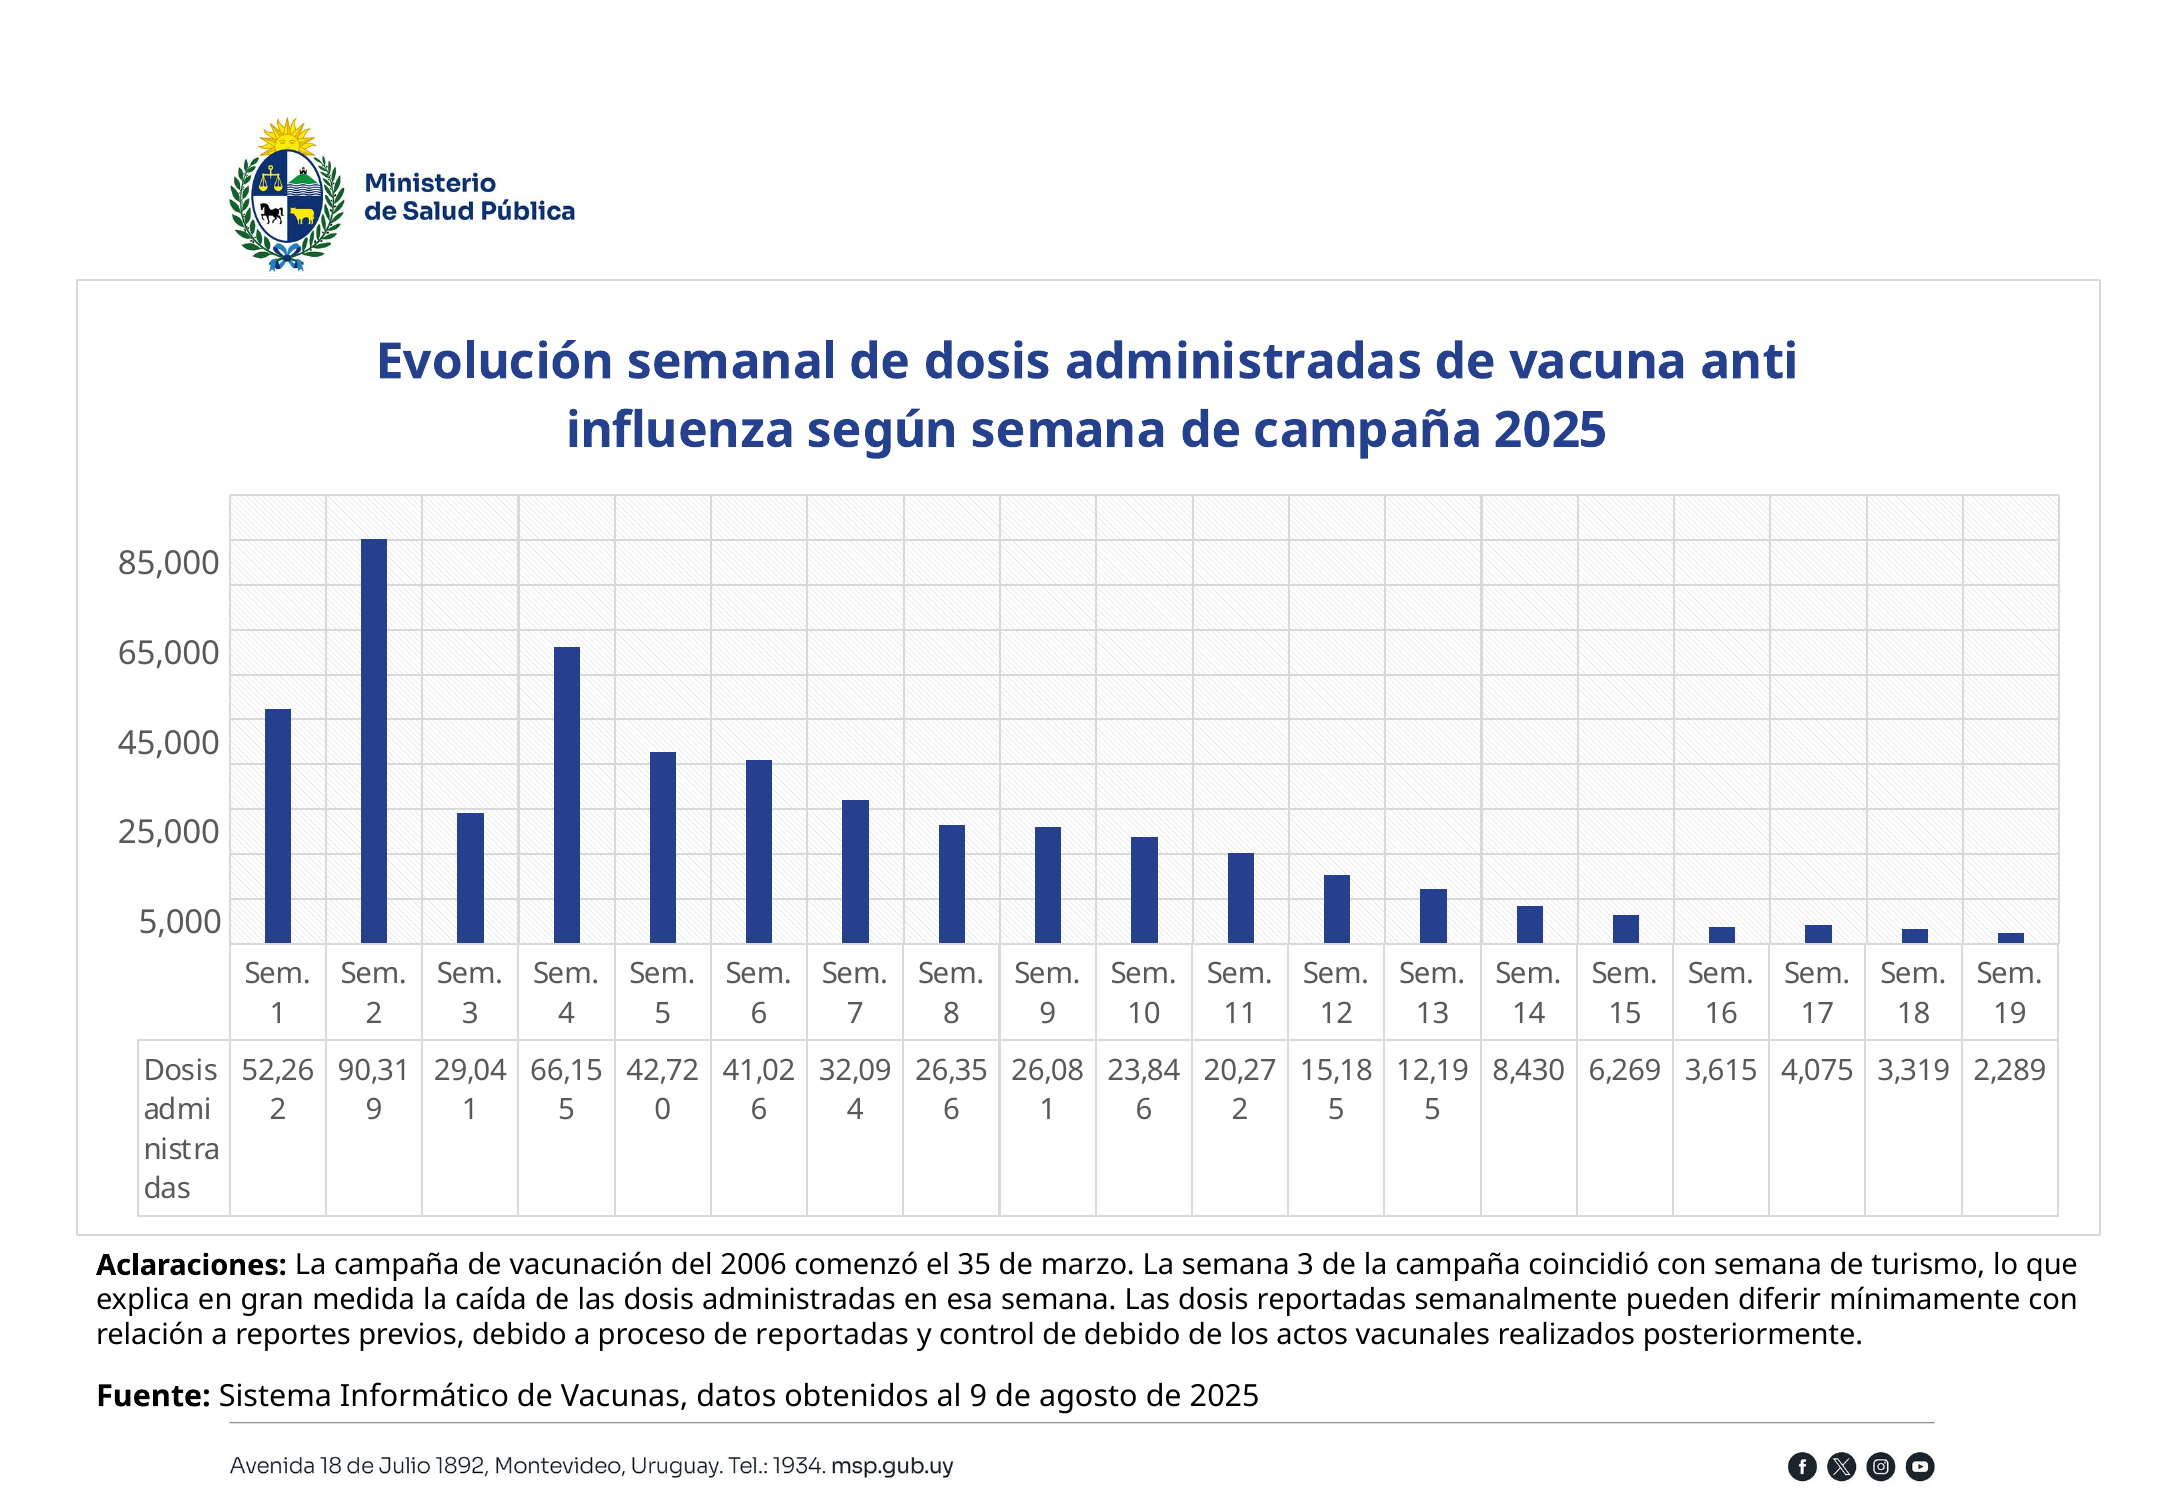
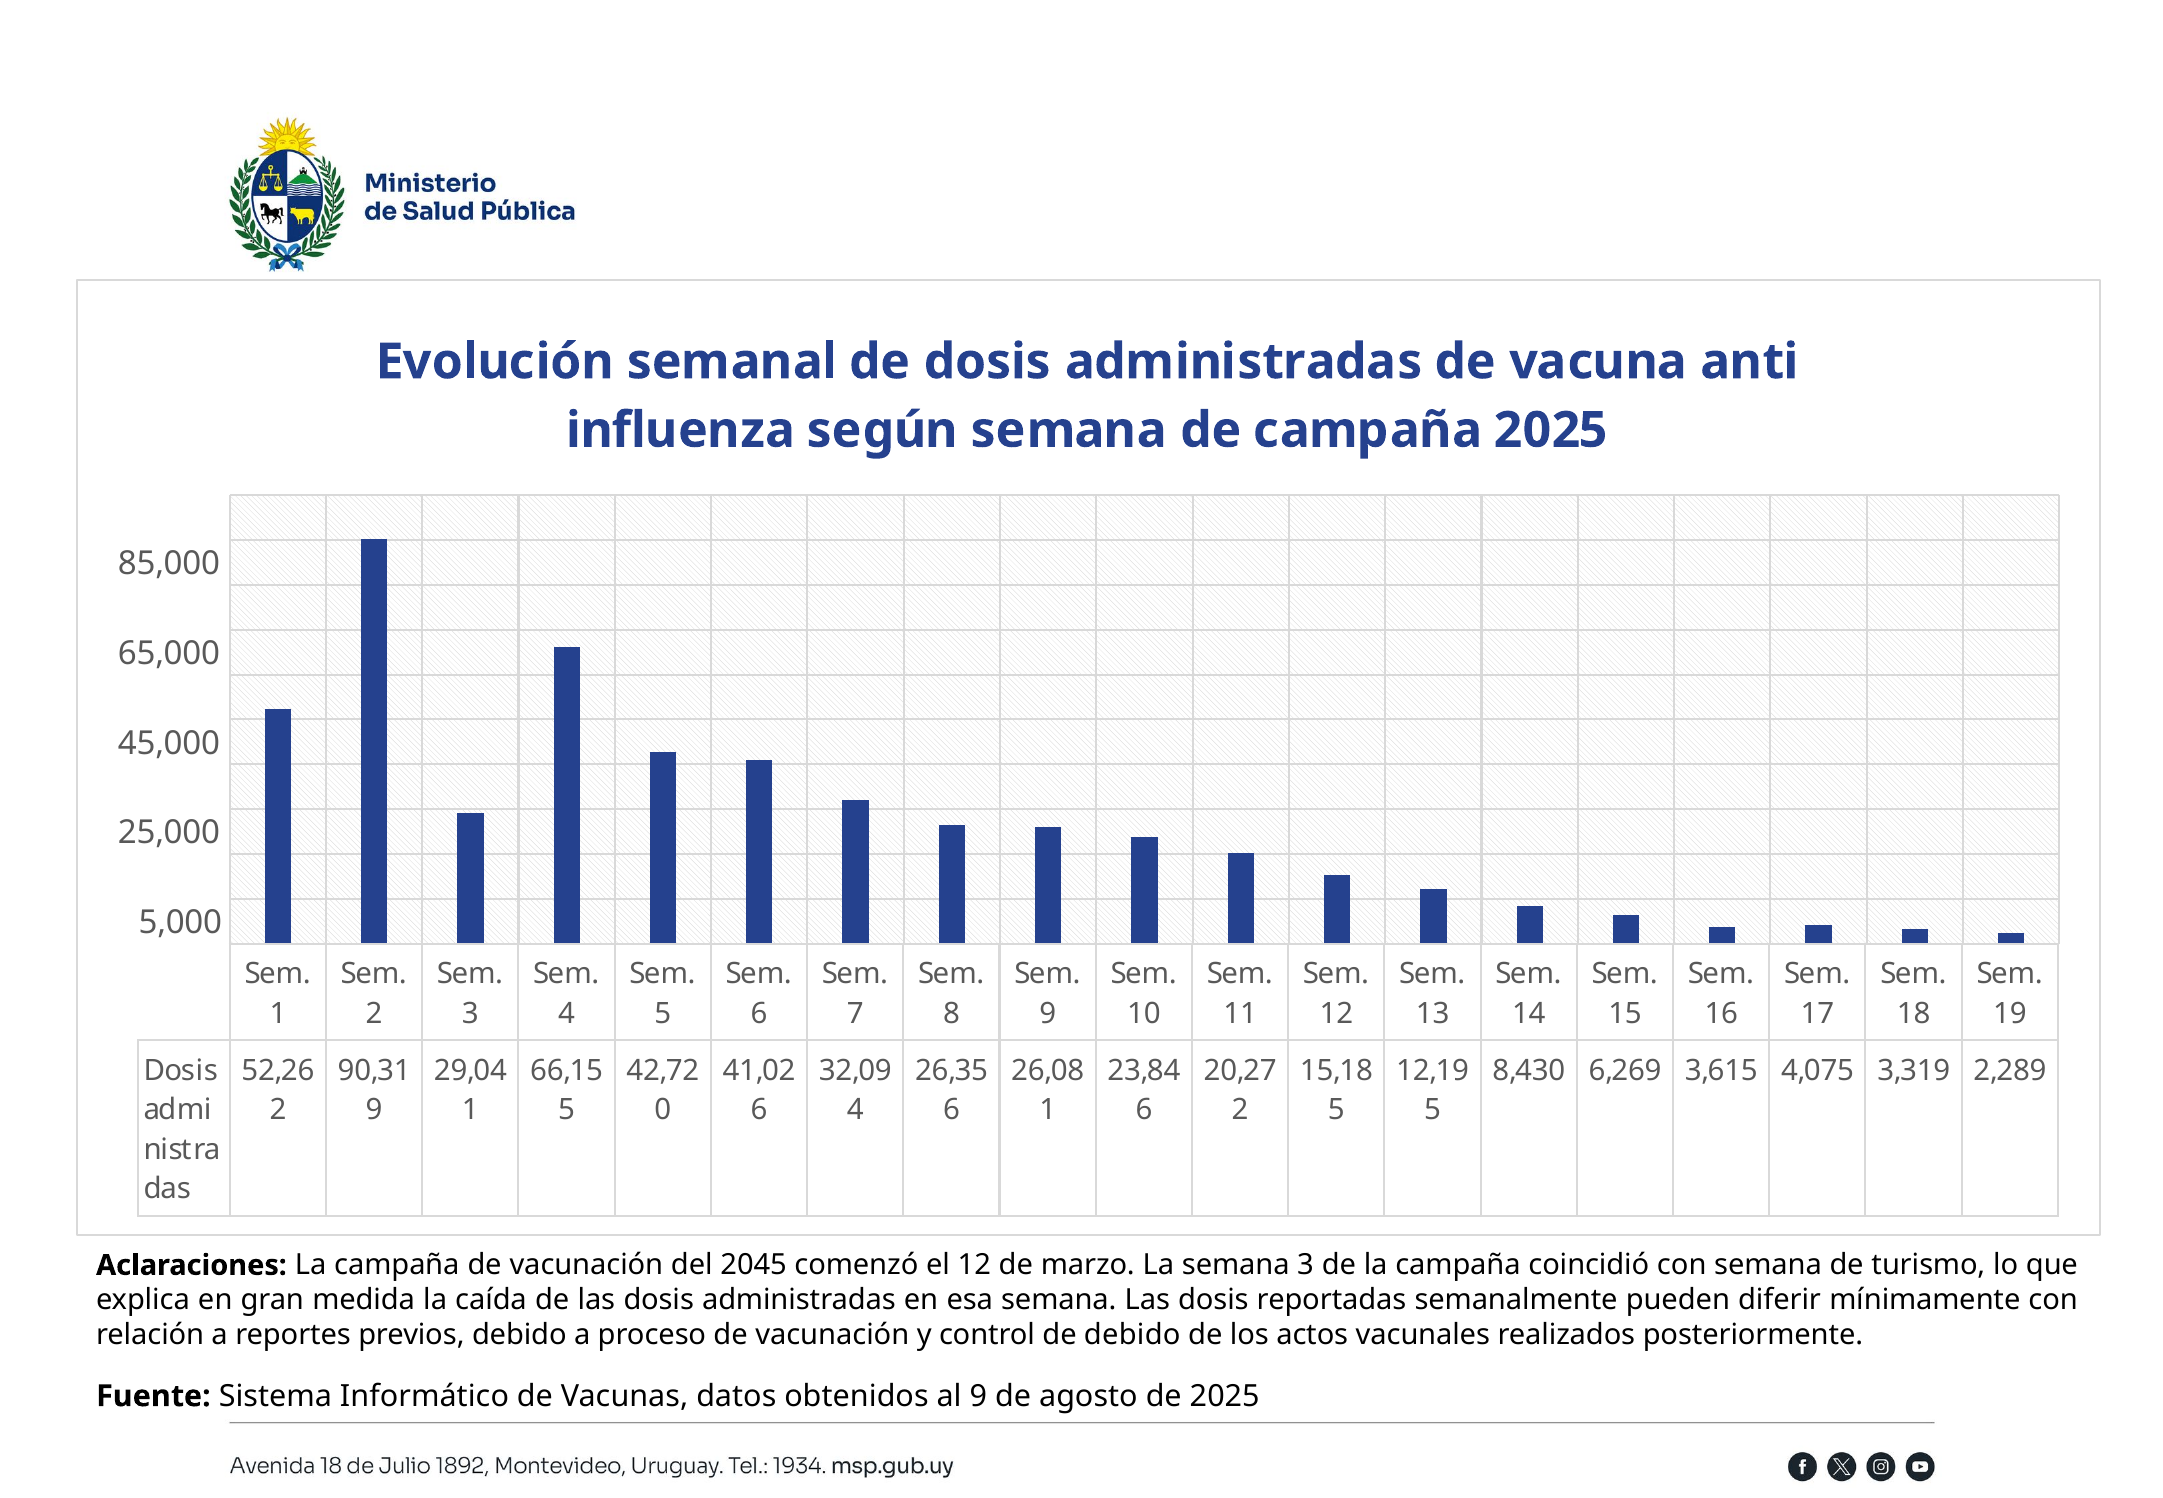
2006: 2006 -> 2045 (754, 1265)
el 35: 35 -> 12 (974, 1265)
proceso de reportadas: reportadas -> vacunación (832, 1335)
